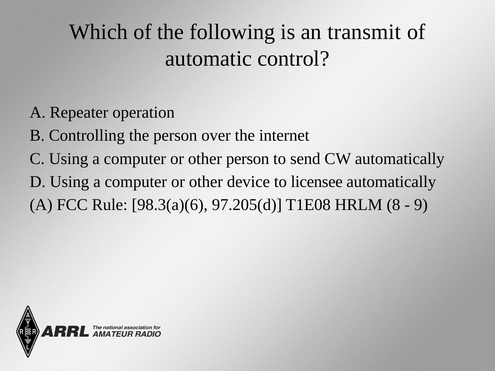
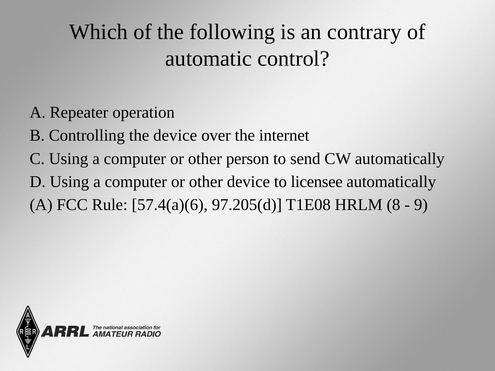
transmit: transmit -> contrary (364, 32)
the person: person -> device (175, 136)
98.3(a)(6: 98.3(a)(6 -> 57.4(a)(6 (170, 205)
